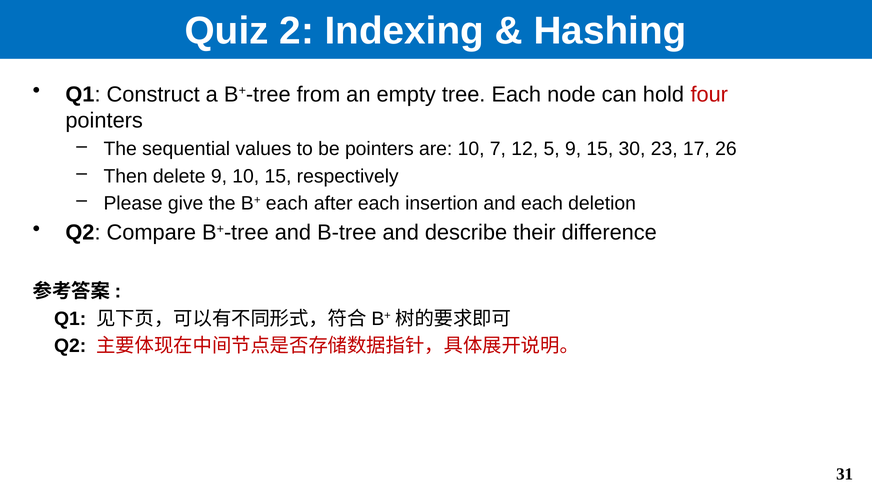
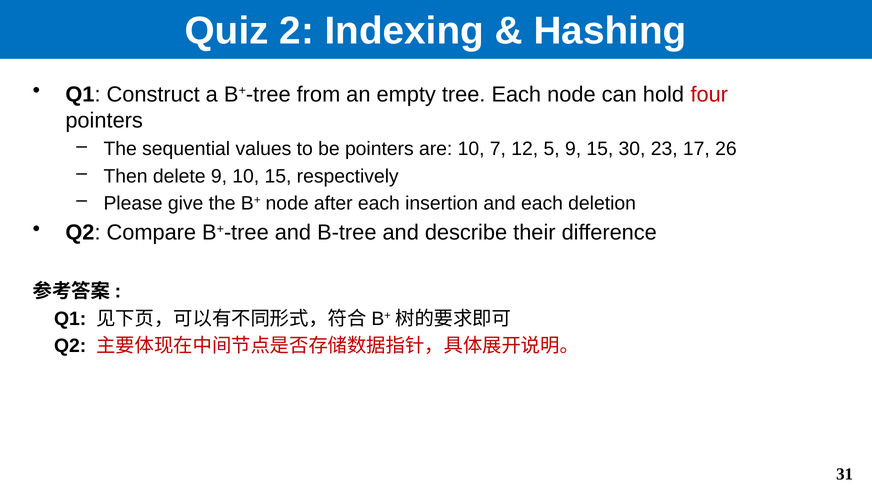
B+ each: each -> node (287, 203)
